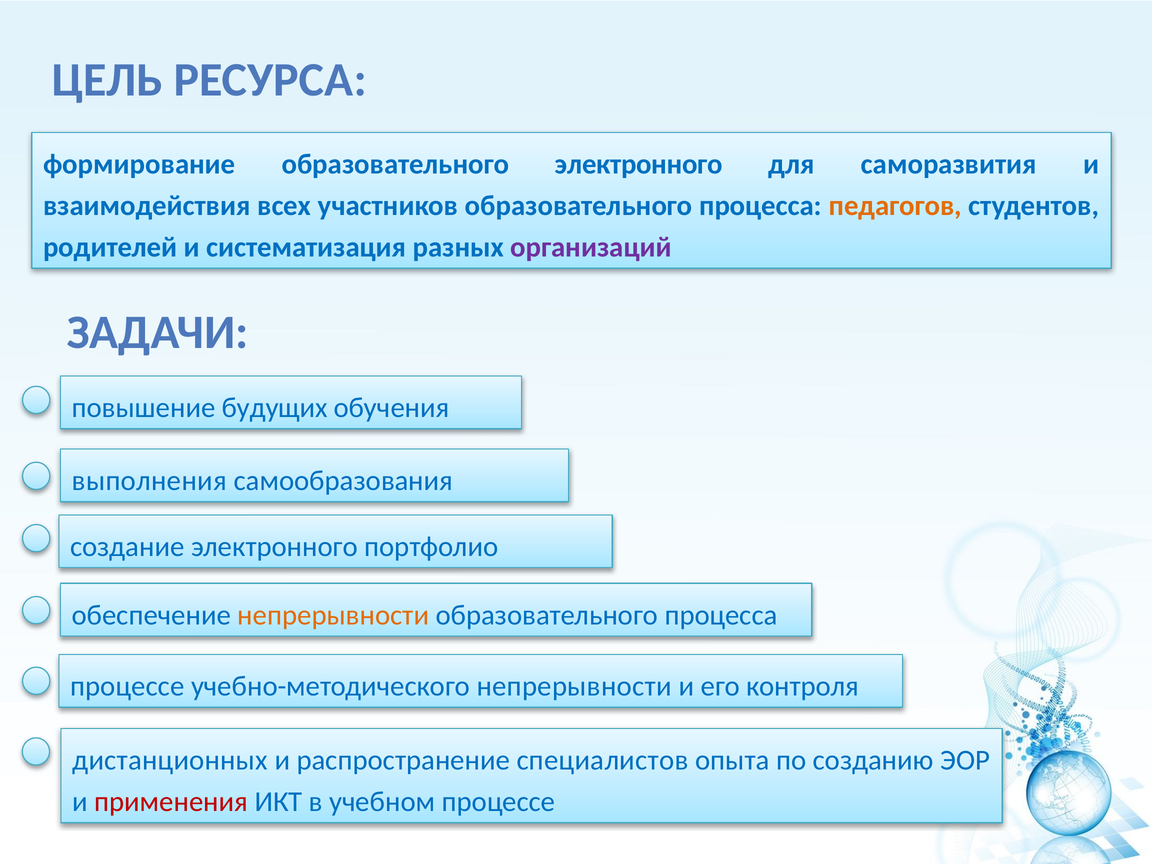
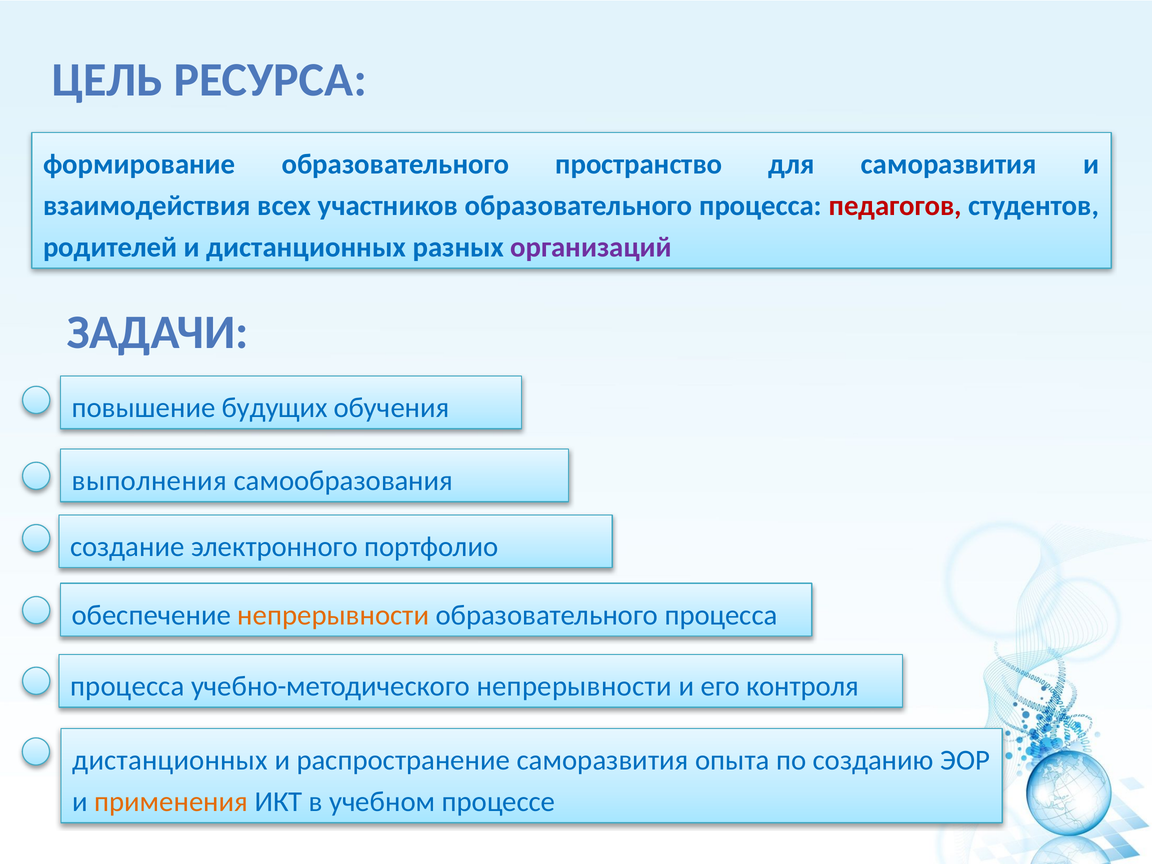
образовательного электронного: электронного -> пространство (639, 164)
педагогов colour: orange -> red (895, 206)
и систематизация: систематизация -> дистанционных (306, 247)
процессе: процессе -> процесса (127, 686)
распространение специалистов: специалистов -> саморазвития (603, 760)
применения colour: red -> orange (171, 802)
